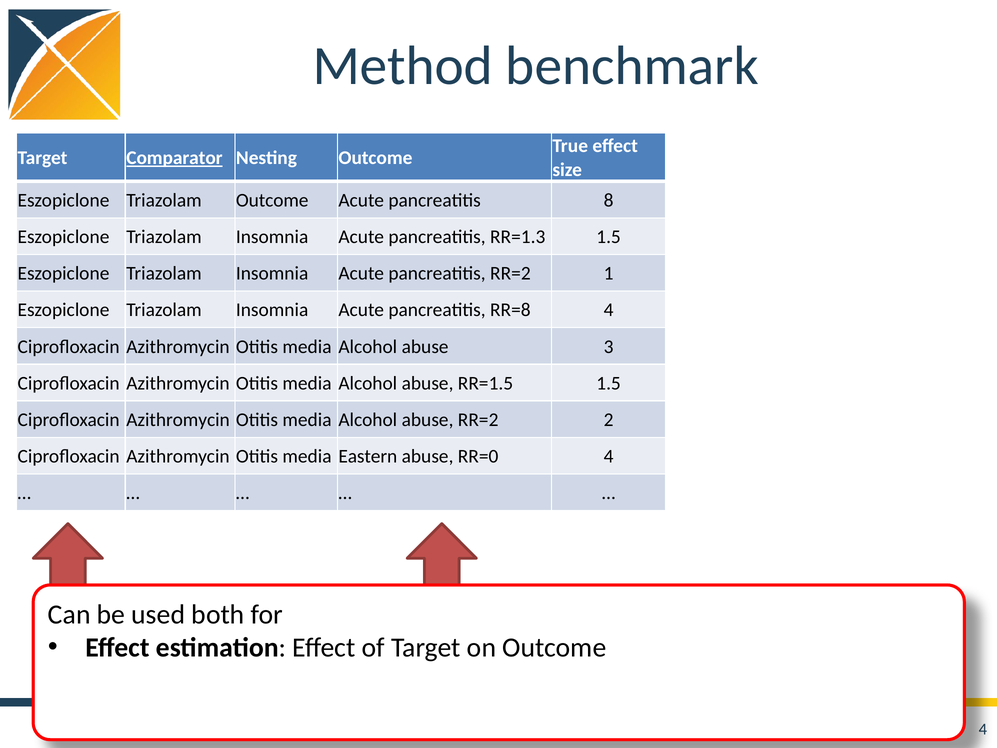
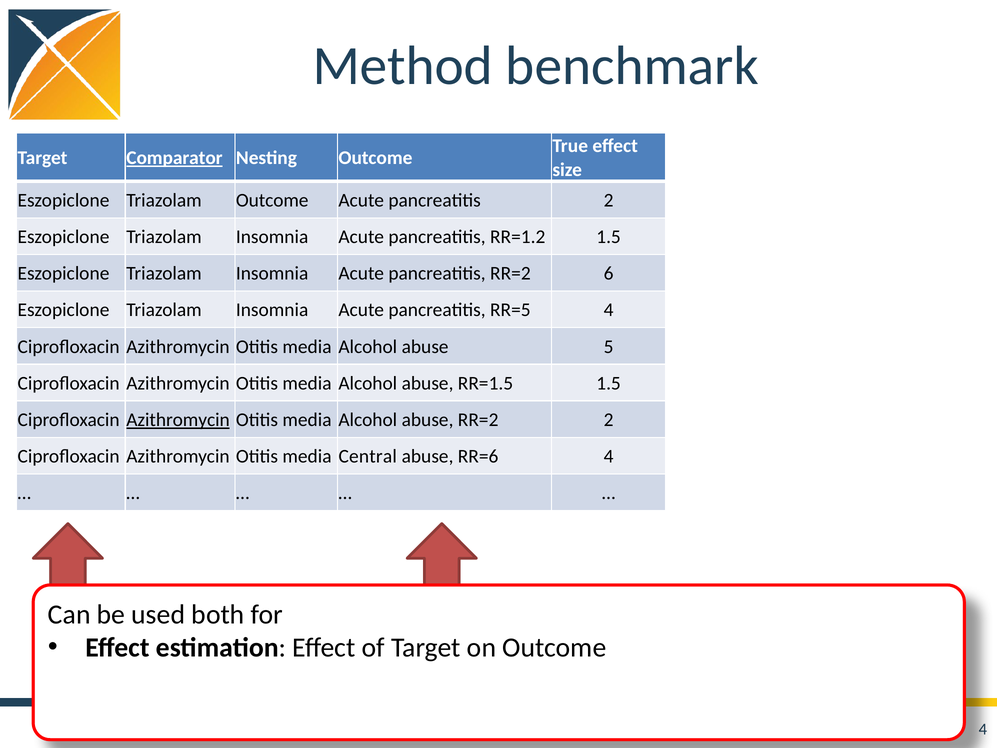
pancreatitis 8: 8 -> 2 (609, 200)
RR=1.3: RR=1.3 -> RR=1.2 (518, 237)
1: 1 -> 6 (609, 273)
RR=8: RR=8 -> RR=5 (510, 310)
3: 3 -> 5 (609, 347)
Azithromycin underline: none -> present (178, 420)
Eastern: Eastern -> Central (368, 456)
RR=0: RR=0 -> RR=6 (478, 456)
